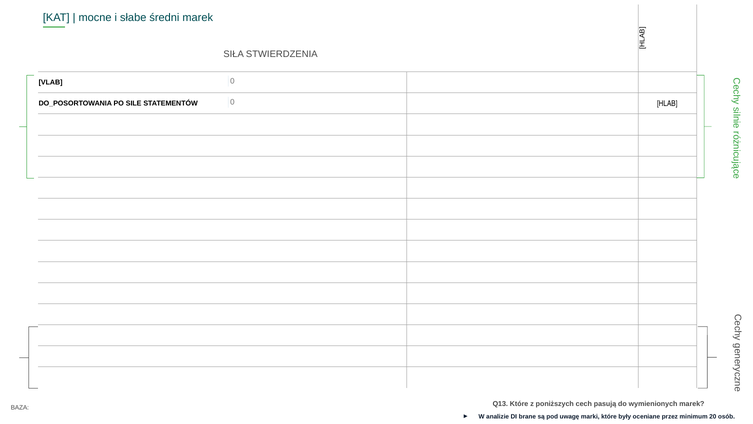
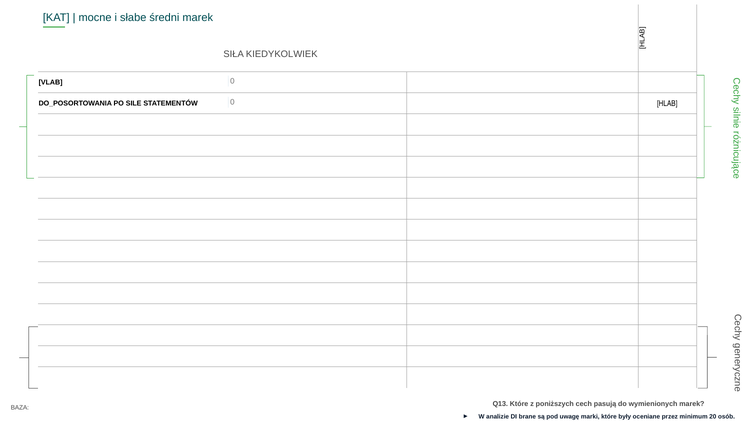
STWIERDZENIA: STWIERDZENIA -> KIEDYKOLWIEK (282, 54)
